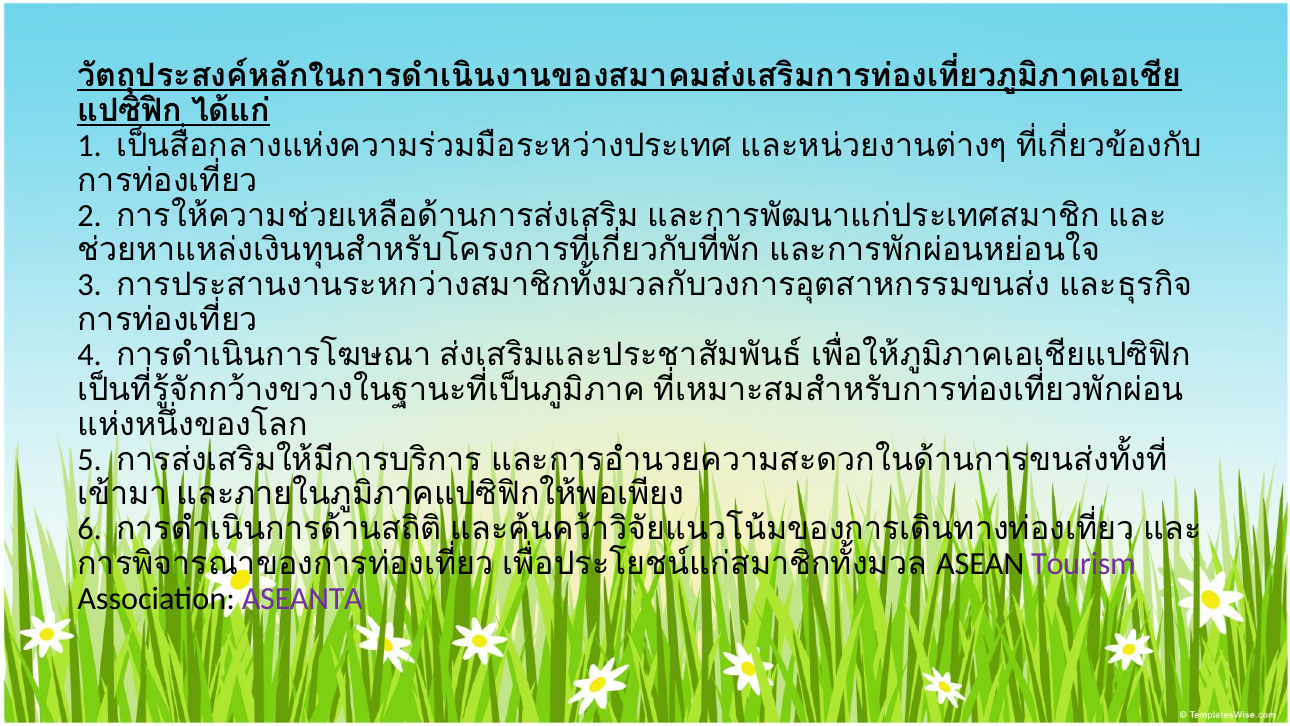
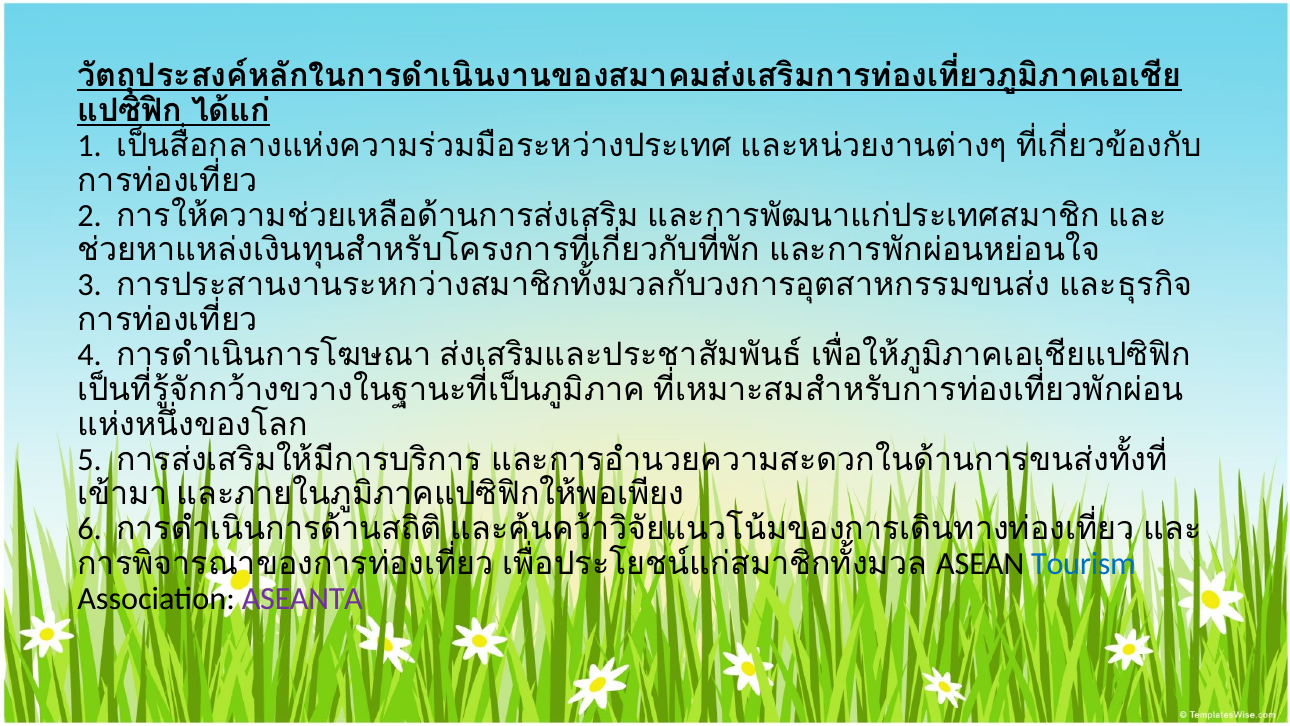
Tourism colour: purple -> blue (1084, 564)
